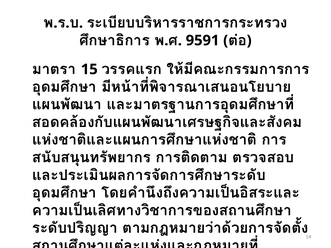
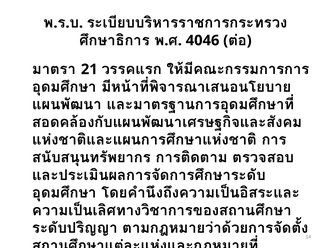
9591: 9591 -> 4046 (203, 40)
15: 15 -> 21 (89, 69)
